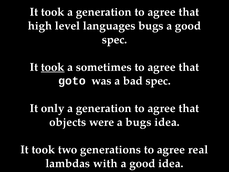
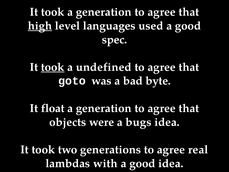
high underline: none -> present (40, 26)
languages bugs: bugs -> used (151, 26)
sometimes: sometimes -> undefined (104, 67)
bad spec: spec -> byte (158, 81)
only: only -> float (53, 108)
